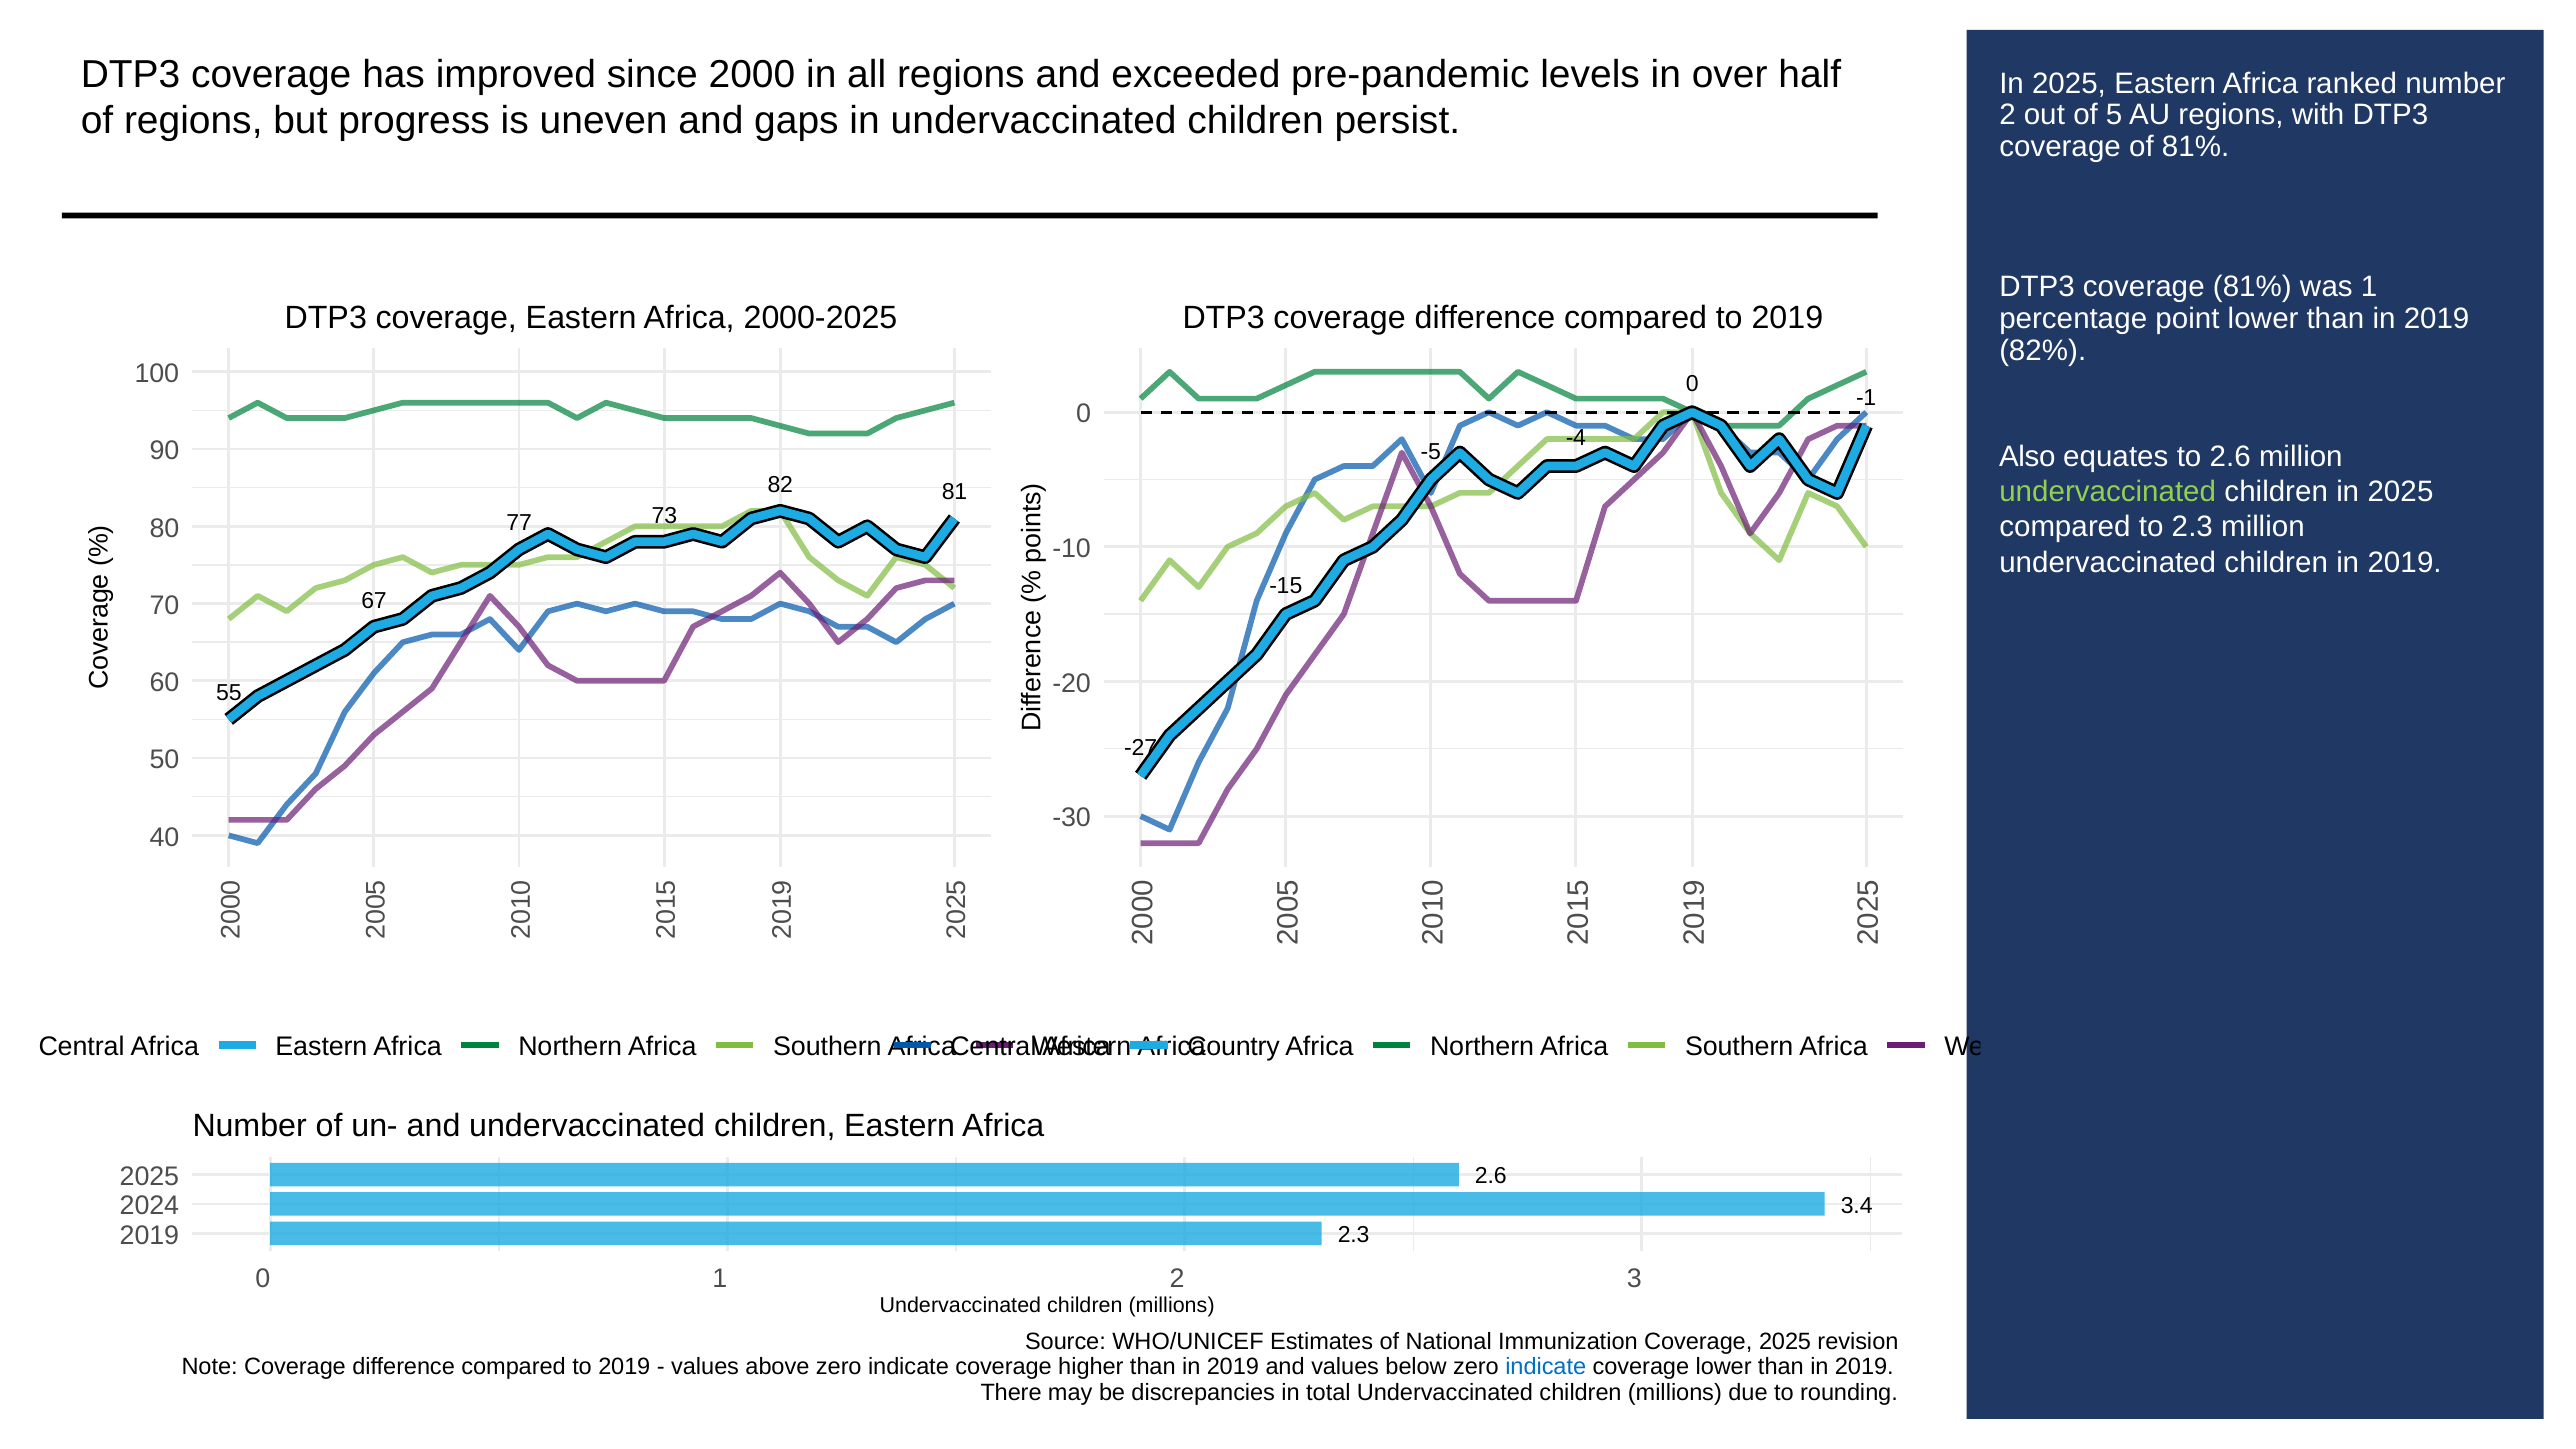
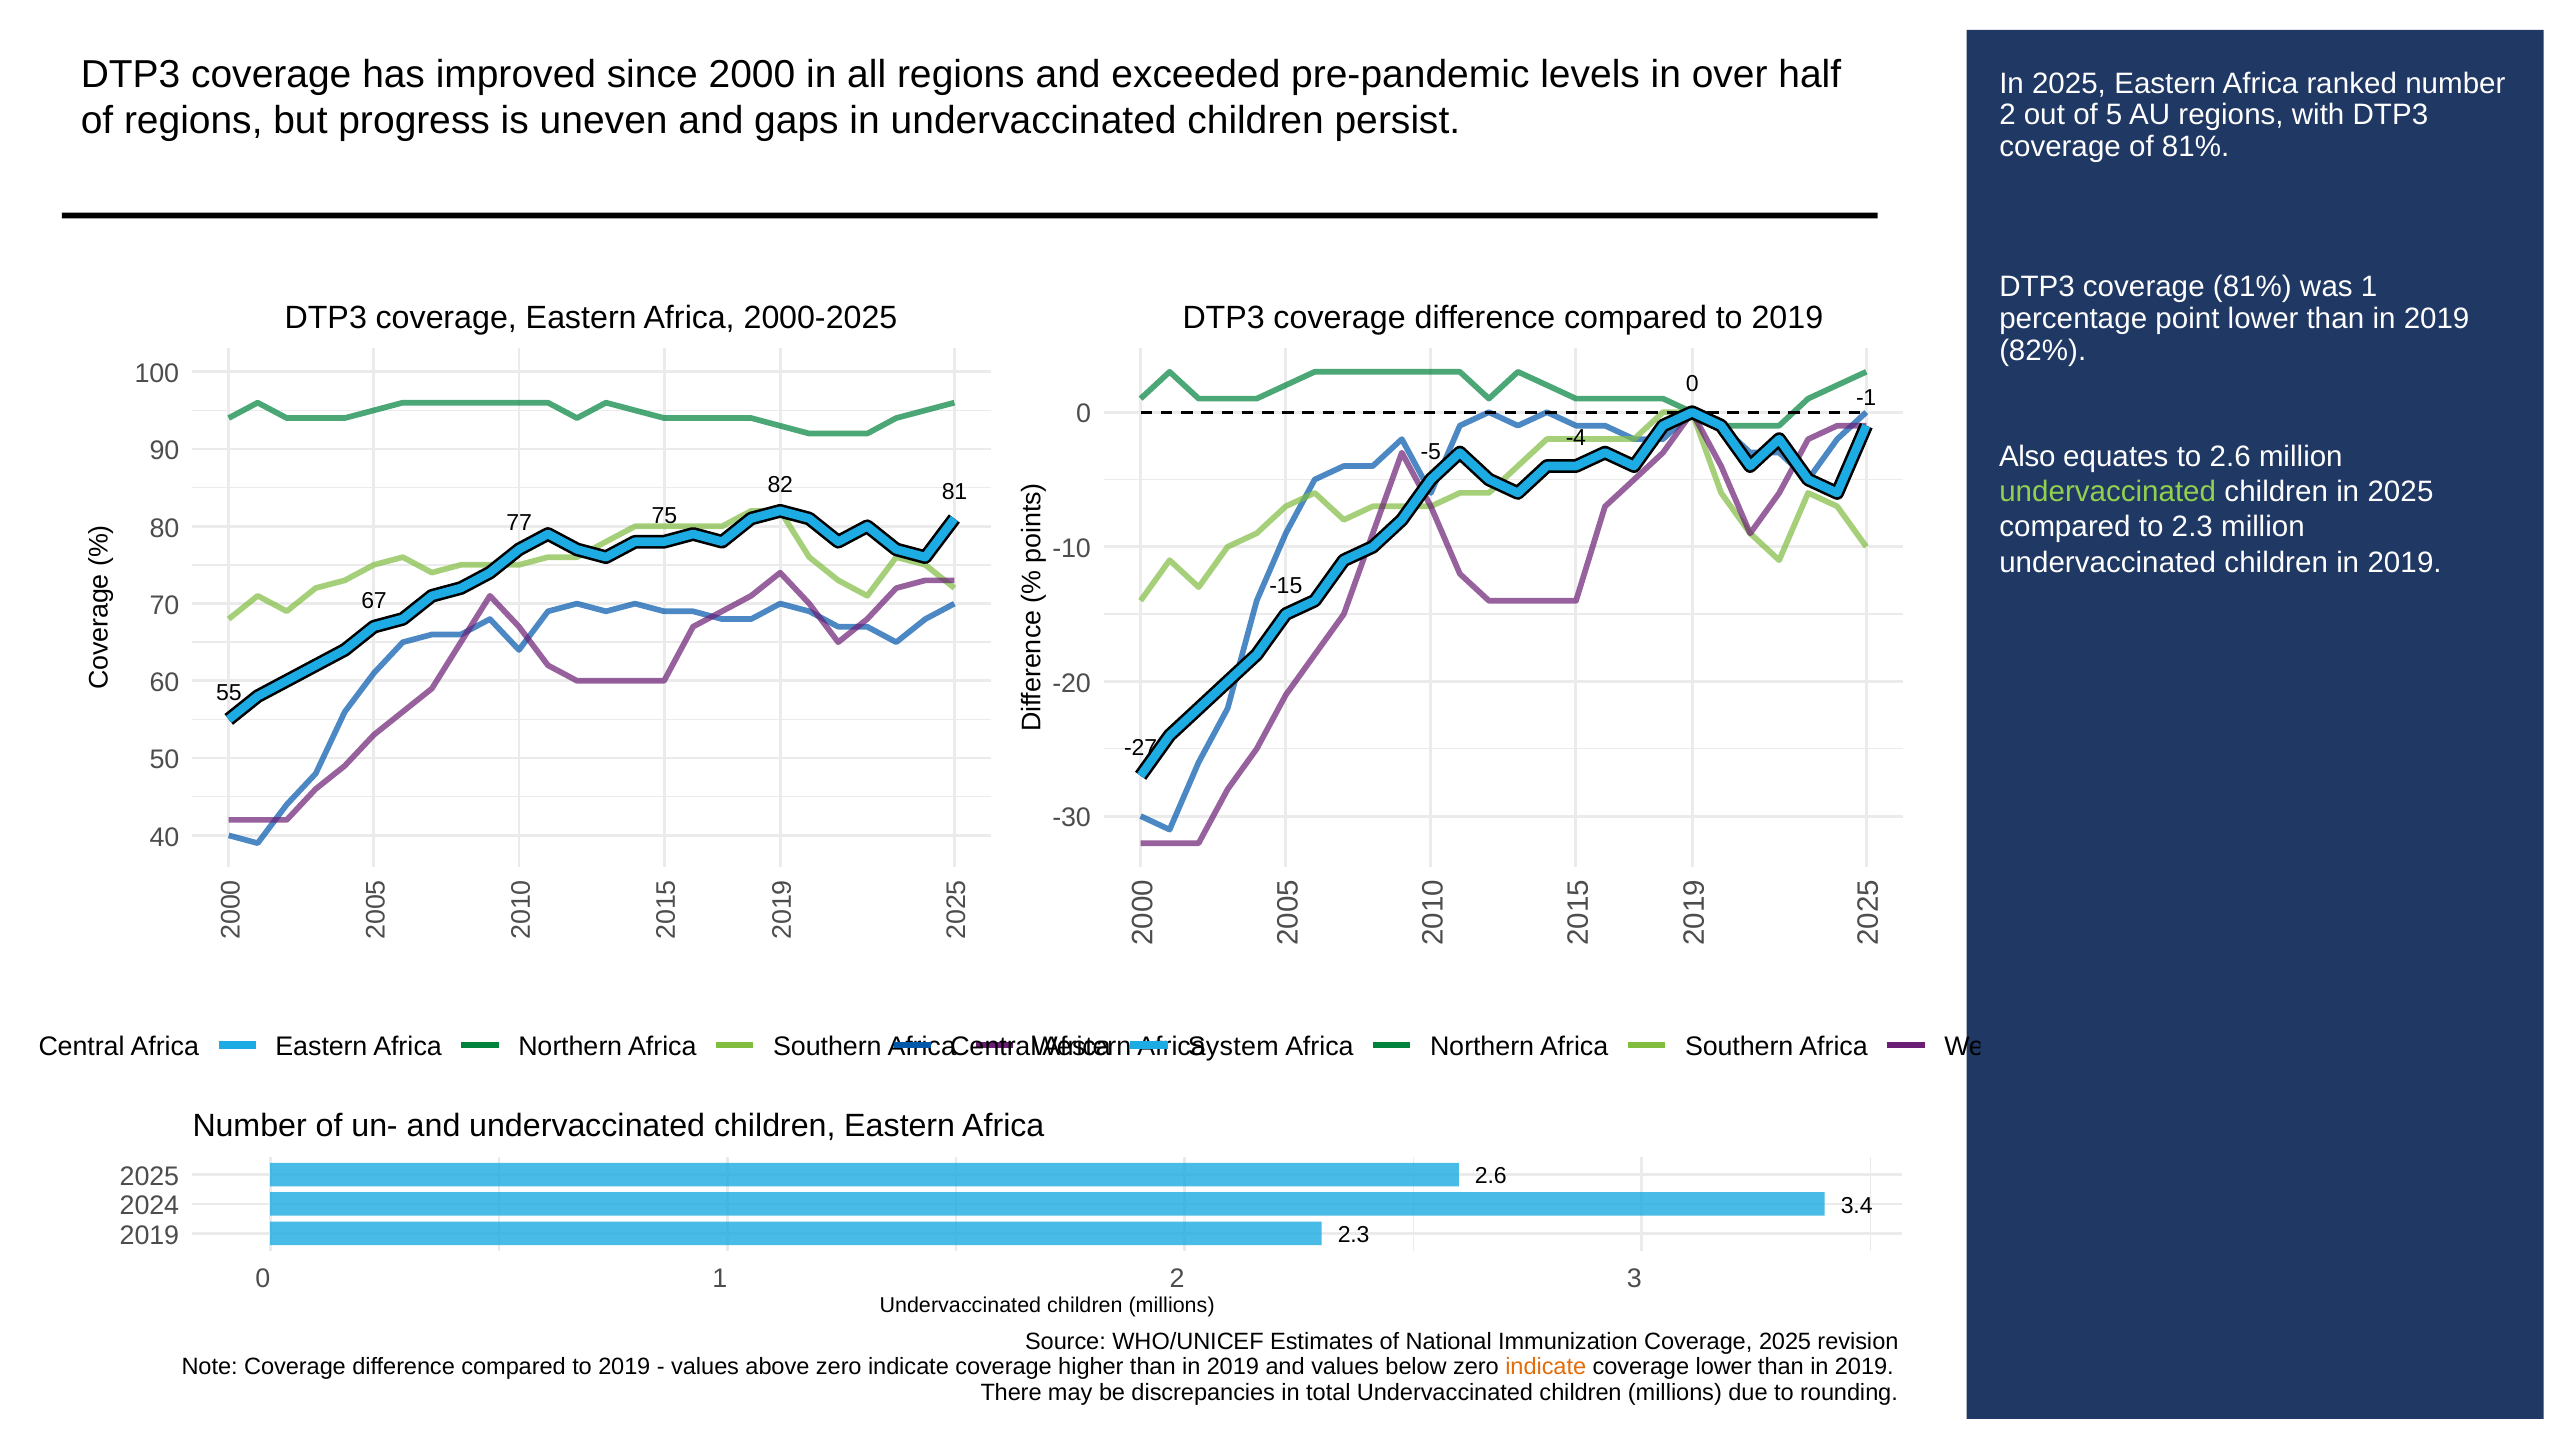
73: 73 -> 75 (664, 515)
Country: Country -> System (1233, 1047)
indicate colour: blue -> orange (1546, 1367)
